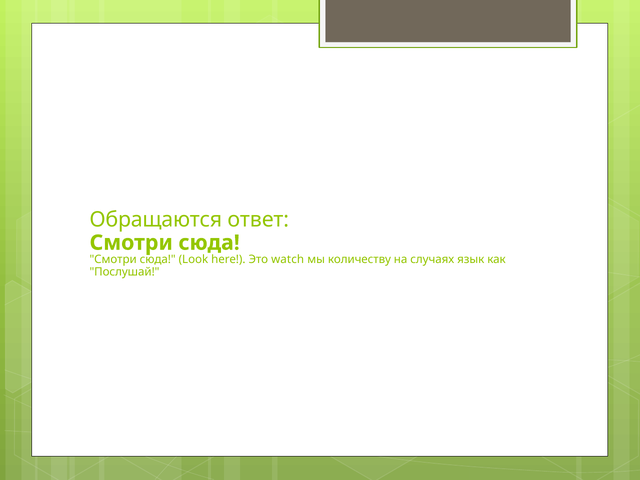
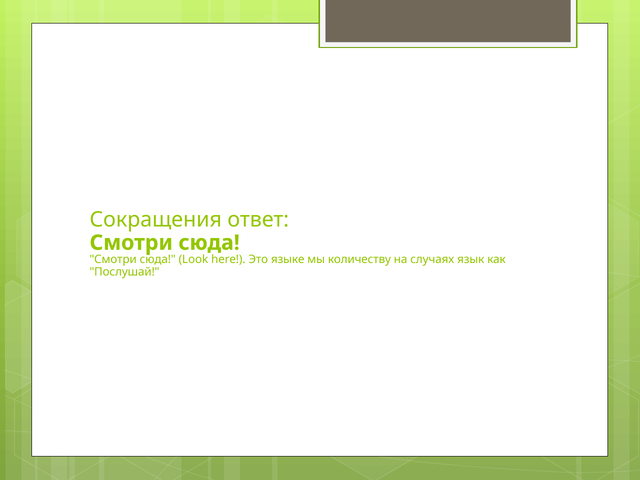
Обращаются: Обращаются -> Сокращения (156, 220)
watch: watch -> языке (288, 259)
